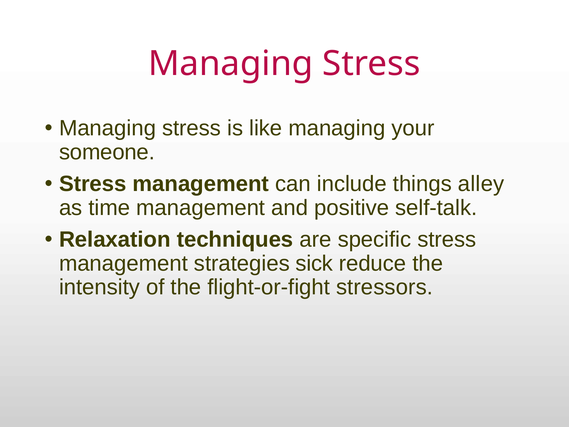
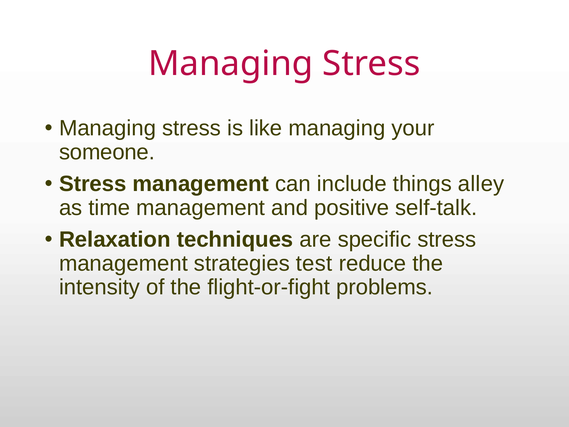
sick: sick -> test (314, 263)
stressors: stressors -> problems (385, 287)
